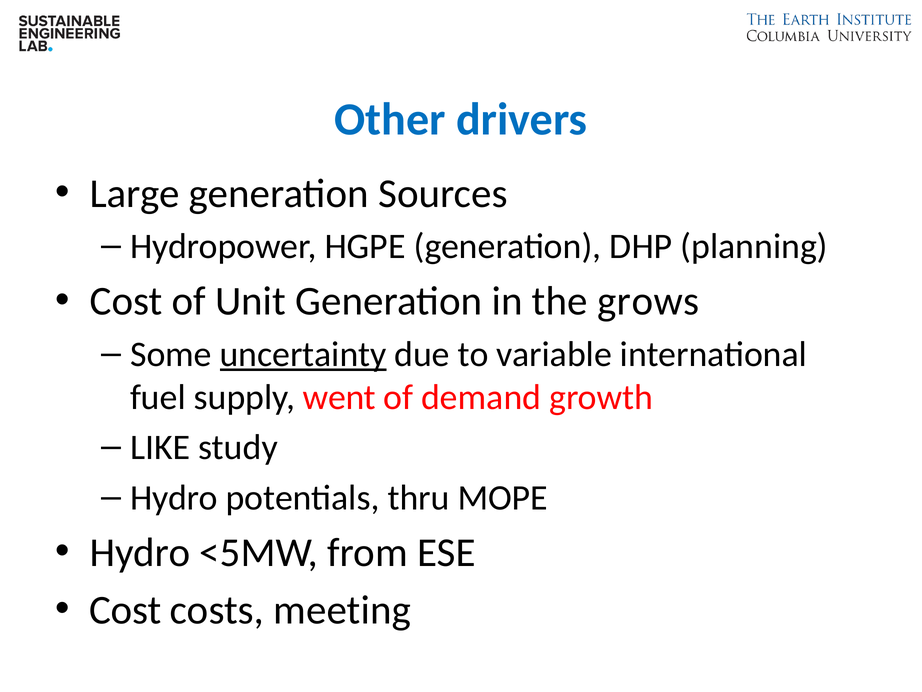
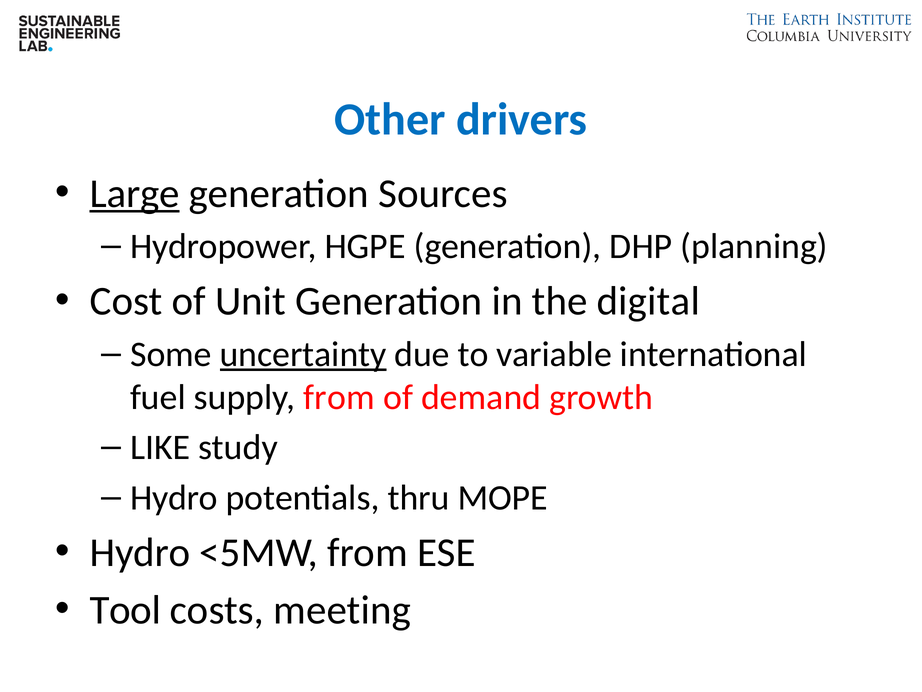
Large underline: none -> present (135, 193)
grows: grows -> digital (648, 301)
supply went: went -> from (339, 397)
Cost: Cost -> Tool (125, 610)
